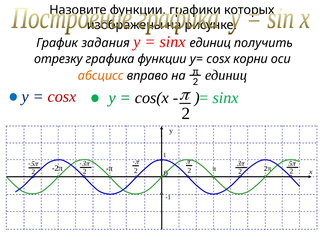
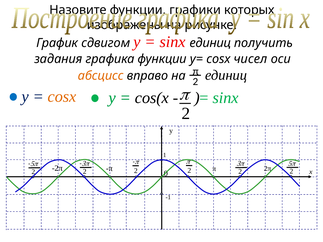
задания: задания -> сдвигом (106, 43)
отрезку: отрезку -> задания (58, 59)
корни: корни -> чисел (250, 59)
cosx colour: red -> orange (62, 97)
